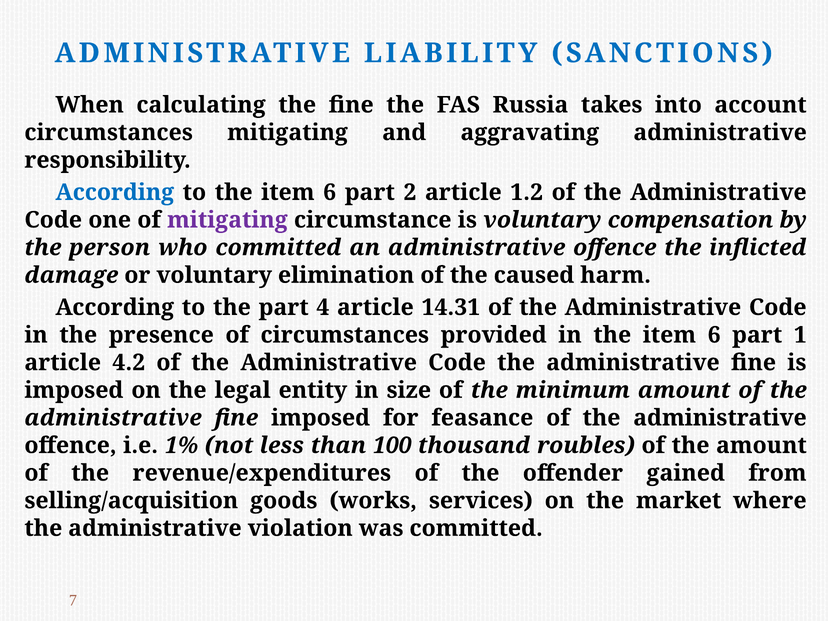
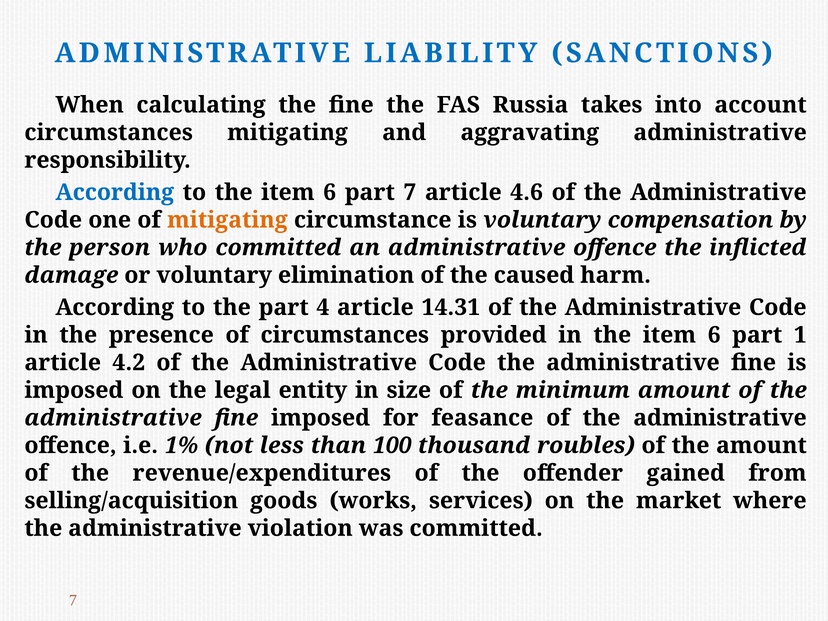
part 2: 2 -> 7 (410, 192)
1.2: 1.2 -> 4.6 (527, 192)
mitigating colour: purple -> orange (227, 220)
